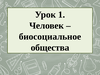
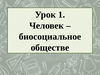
общества: общества -> обществе (50, 48)
